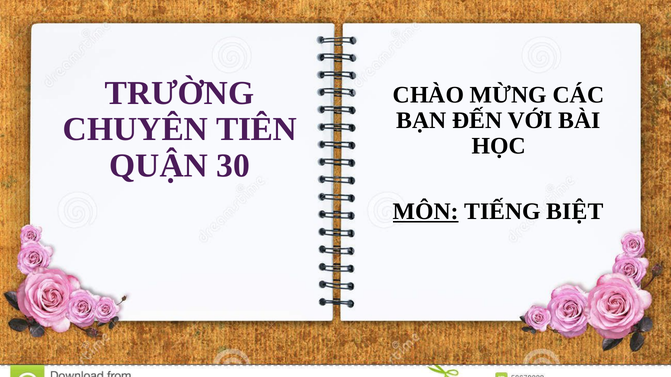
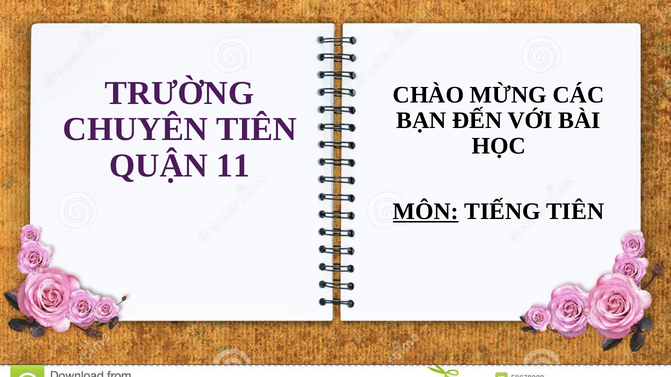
30: 30 -> 11 (233, 166)
TIẾNG BIỆT: BIỆT -> TIÊN (575, 212)
